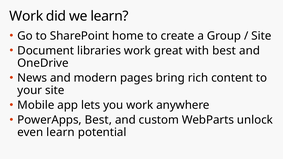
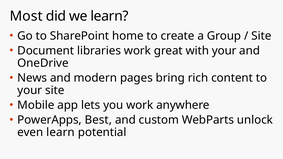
Work: Work -> Most (26, 16)
with best: best -> your (224, 51)
